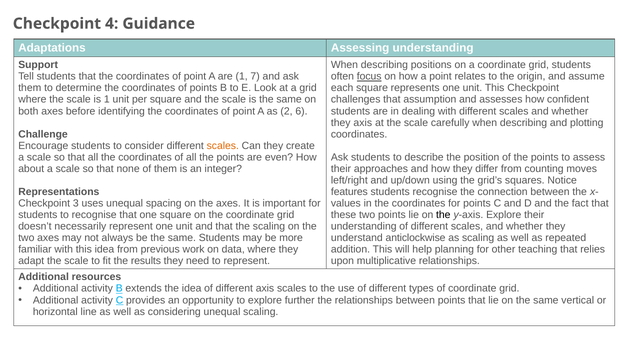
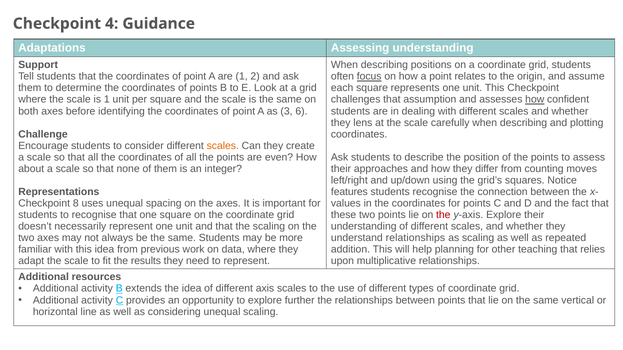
7: 7 -> 2 (255, 77)
how underline: none -> present (535, 100)
2: 2 -> 3 (287, 111)
they axis: axis -> lens (363, 123)
3: 3 -> 8 (76, 204)
the colour: black -> red (443, 215)
understand anticlockwise: anticlockwise -> relationships (415, 238)
